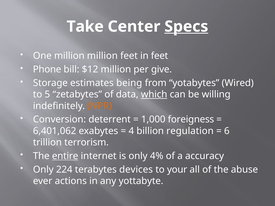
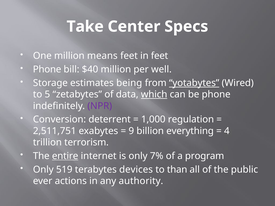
Specs underline: present -> none (186, 27)
million million: million -> means (102, 56)
$12: $12 -> $40 (90, 69)
give: give -> well (161, 69)
yotabytes underline: none -> present (194, 83)
be willing: willing -> phone (216, 95)
NPR colour: orange -> purple (100, 106)
foreigness: foreigness -> regulation (191, 120)
6,401,062: 6,401,062 -> 2,511,751 (55, 131)
4: 4 -> 9 (131, 131)
regulation: regulation -> everything (190, 131)
6: 6 -> 4 (227, 131)
4%: 4% -> 7% (157, 156)
accuracy: accuracy -> program (205, 156)
224: 224 -> 519 (64, 170)
your: your -> than (177, 170)
abuse: abuse -> public (244, 170)
yottabyte: yottabyte -> authority (141, 181)
